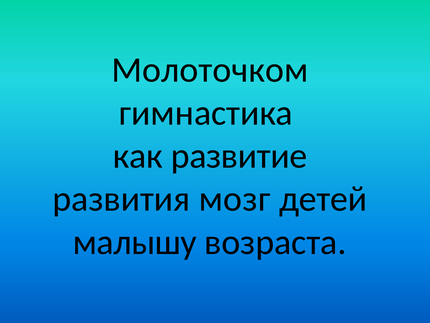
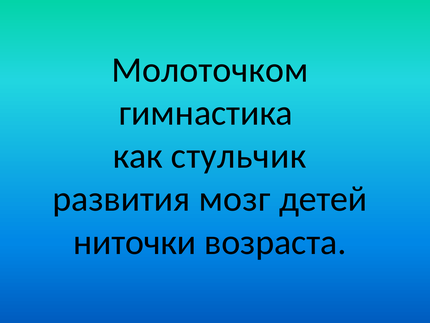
развитие: развитие -> стульчик (239, 156)
малышу: малышу -> ниточки (135, 242)
